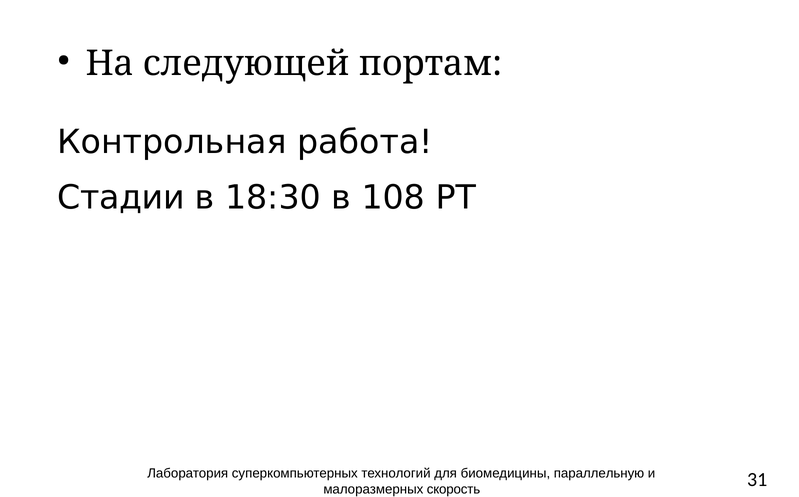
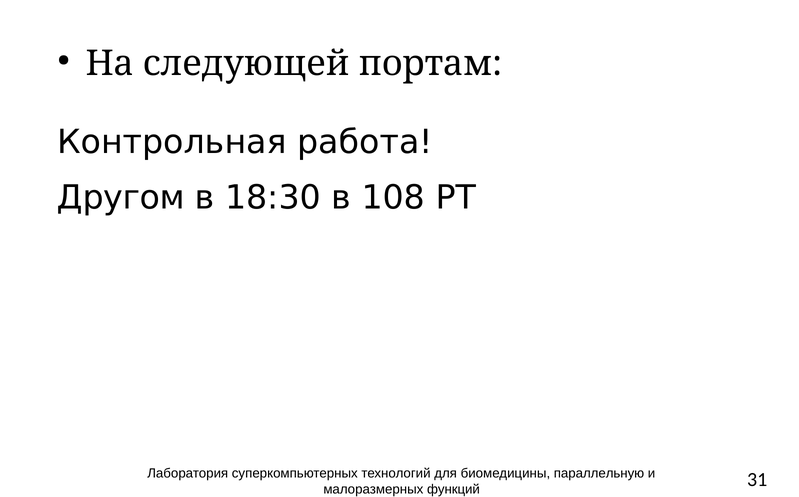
Стадии: Стадии -> Другом (121, 198)
скорость: скорость -> функций (453, 490)
